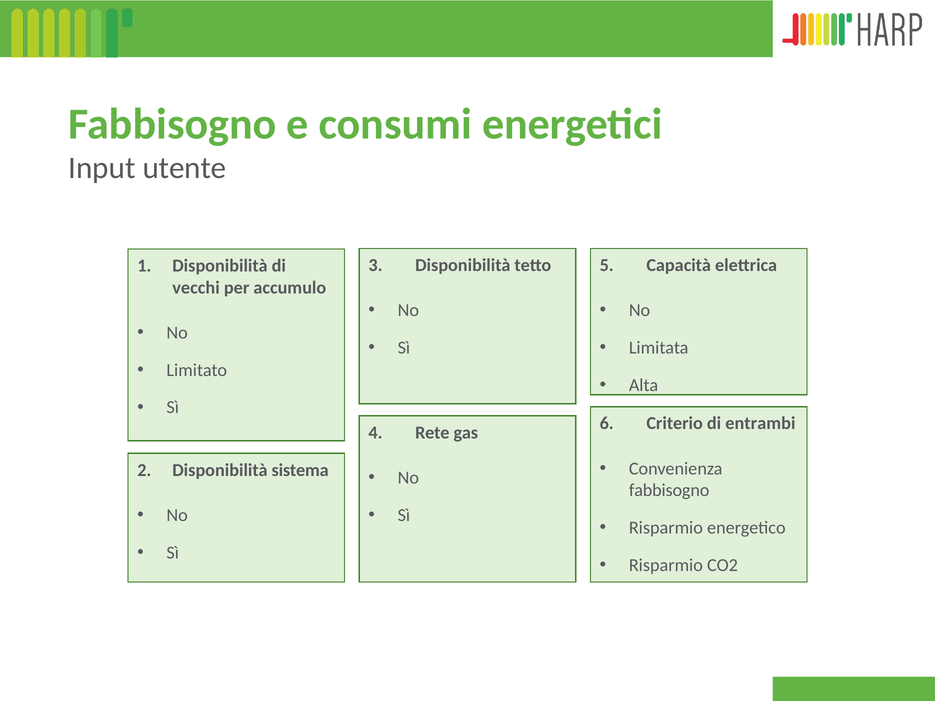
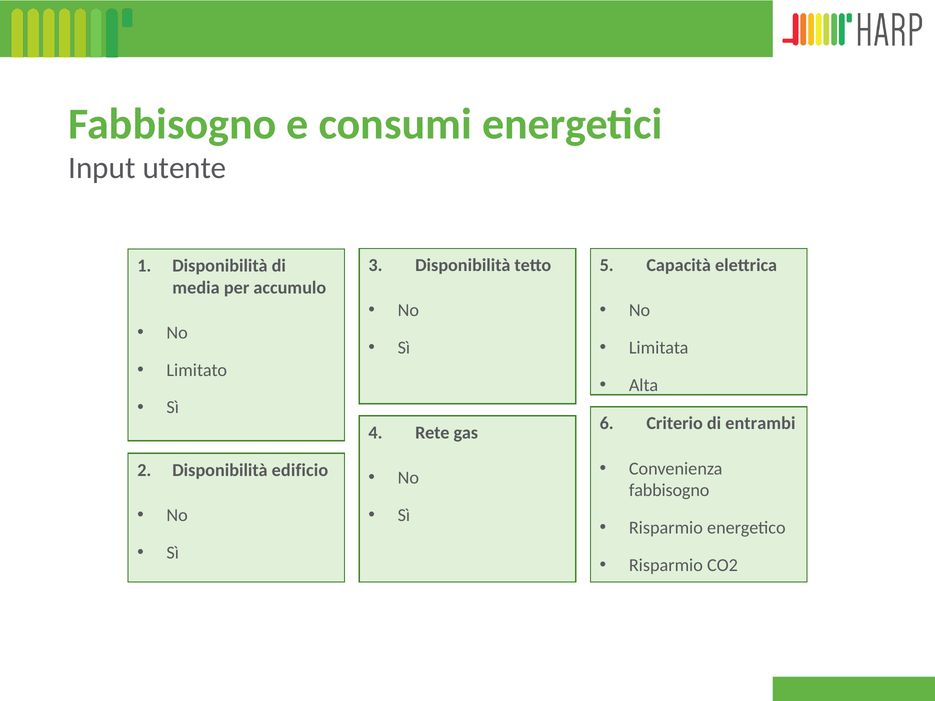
vecchi: vecchi -> media (196, 288)
sistema: sistema -> edificio (300, 470)
